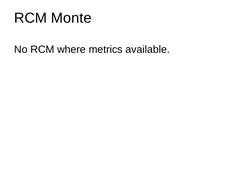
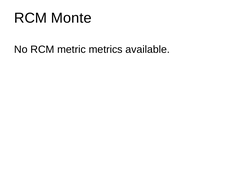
where: where -> metric (72, 49)
